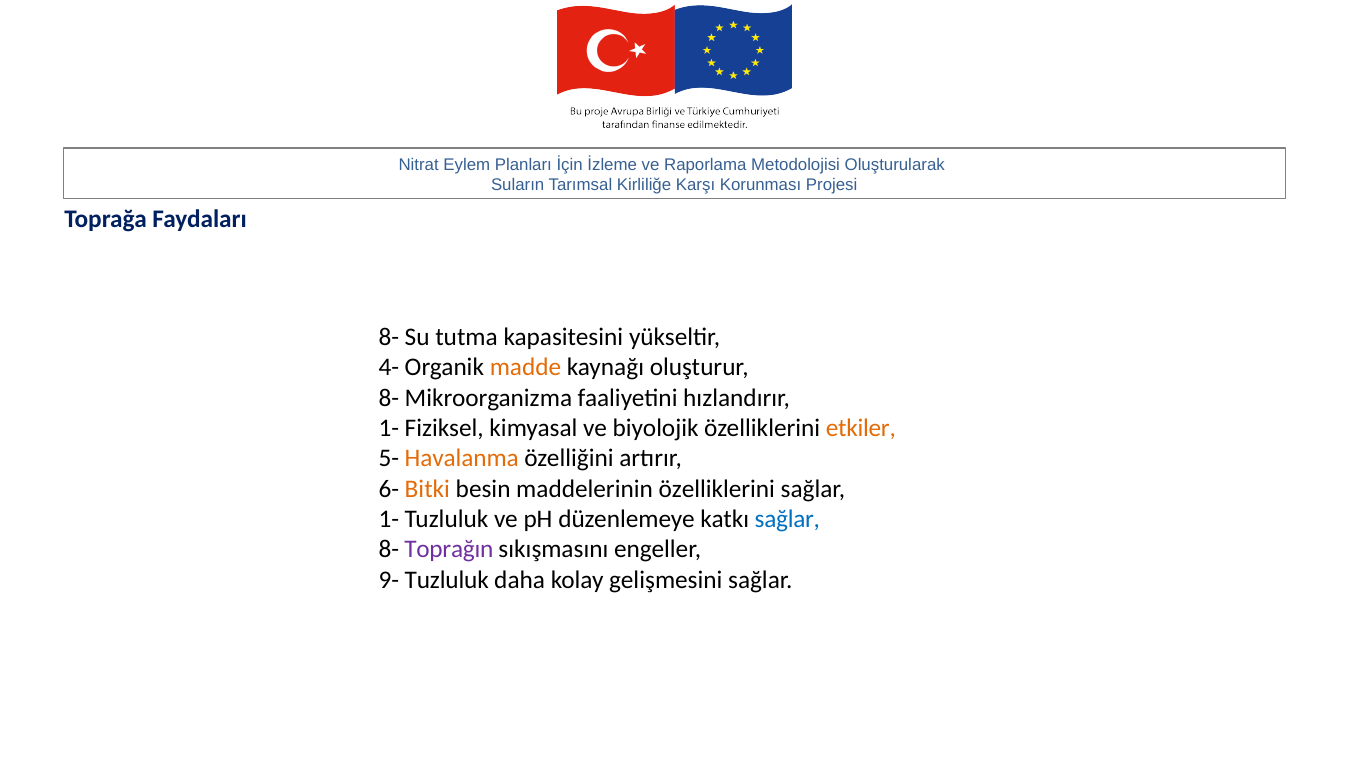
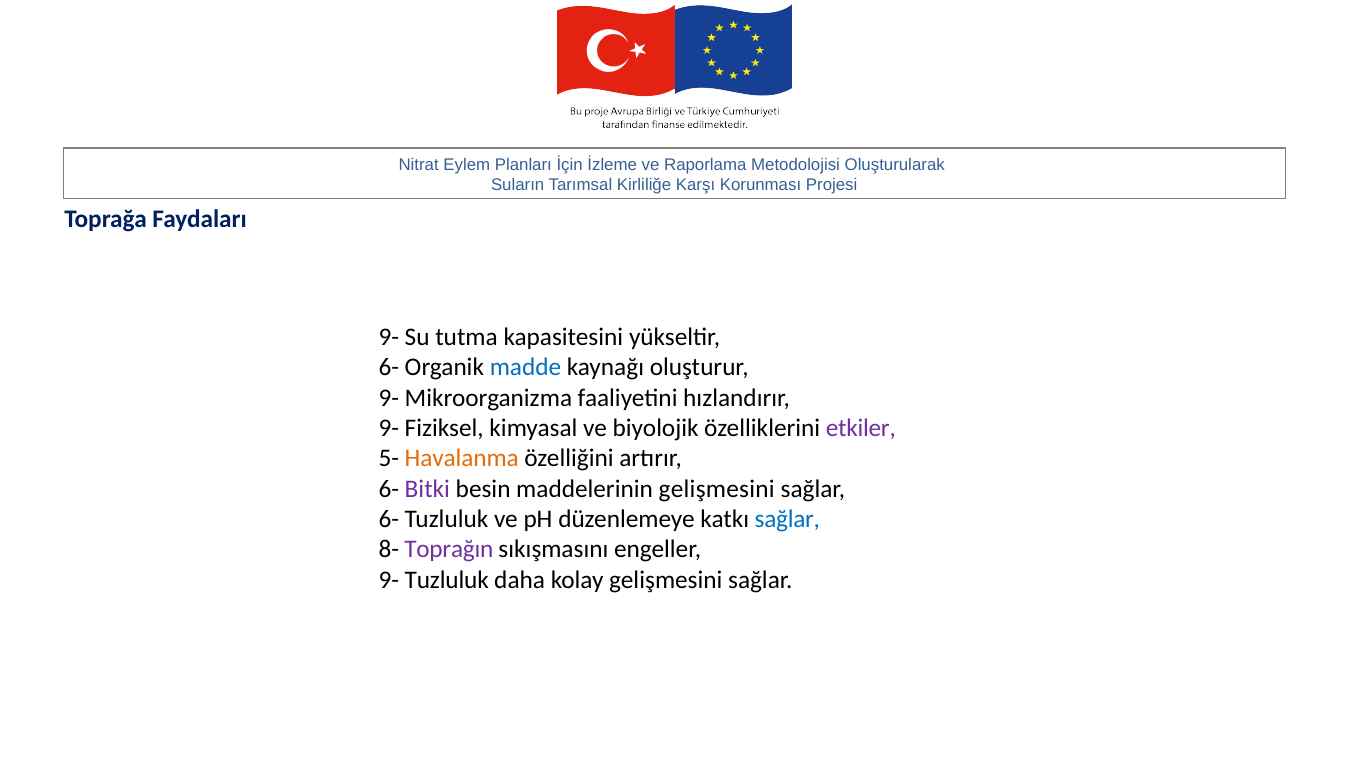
8-: 8- -> 9- (389, 337)
4-: 4- -> 6- (389, 367)
madde colour: orange -> blue (525, 367)
8-: 8- -> 9- (389, 398)
1-: 1- -> 9- (389, 428)
etkiler colour: orange -> purple (861, 428)
Bitki colour: orange -> purple (427, 489)
maddelerinin özelliklerini: özelliklerini -> gelişmesini (717, 489)
1-: 1- -> 6- (389, 519)
